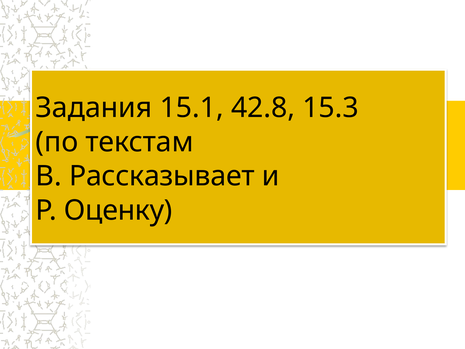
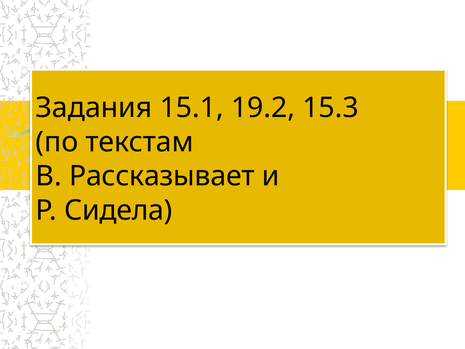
42.8: 42.8 -> 19.2 (263, 108)
Оценку: Оценку -> Сидела (118, 210)
